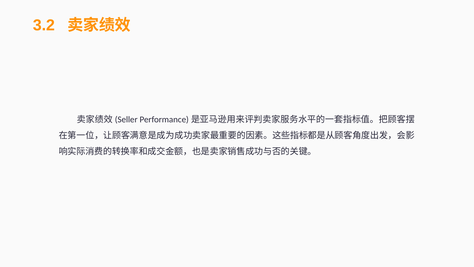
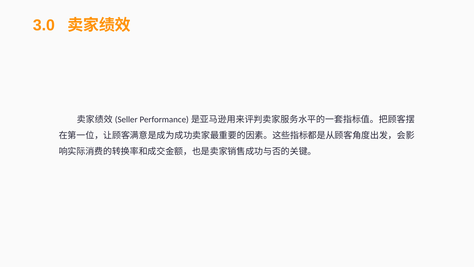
3.2: 3.2 -> 3.0 (44, 25)
